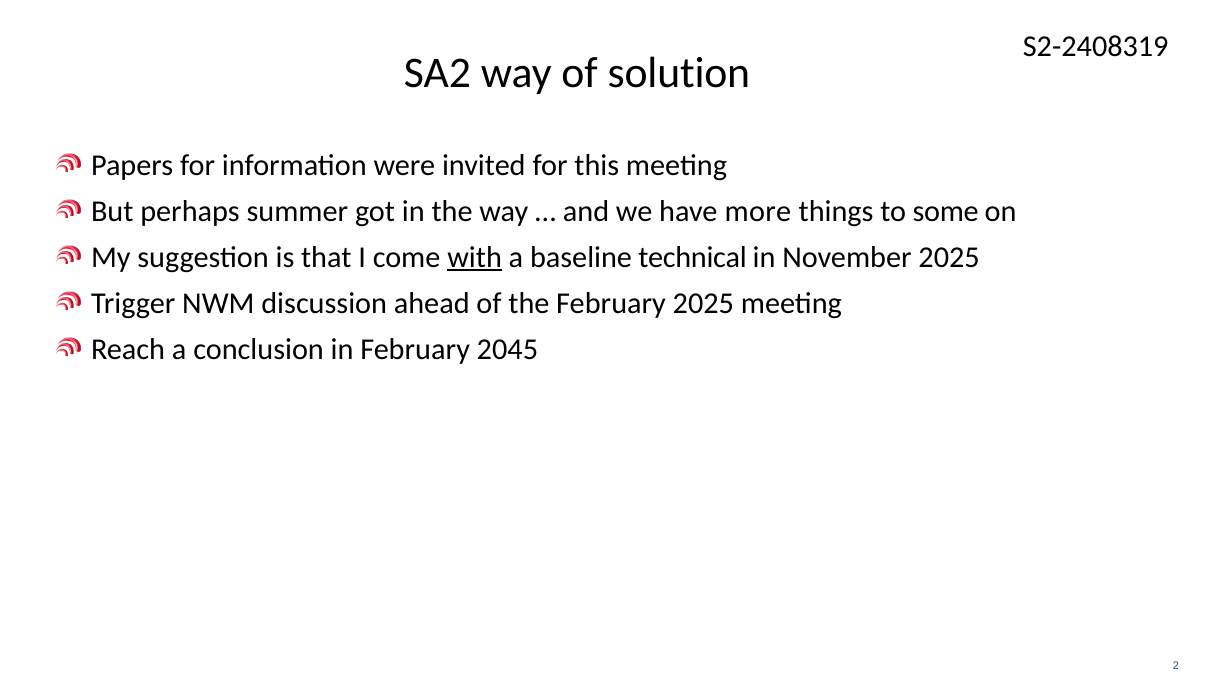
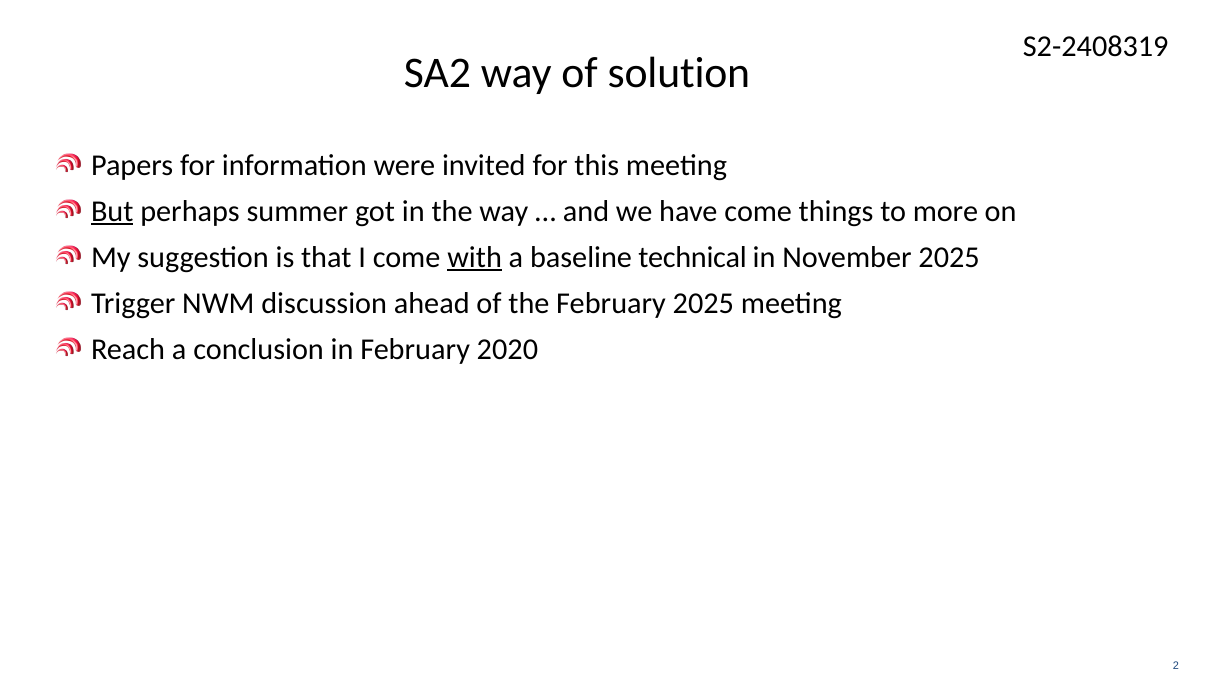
But underline: none -> present (112, 212)
have more: more -> come (758, 212)
some: some -> more (946, 212)
2045: 2045 -> 2020 (507, 349)
